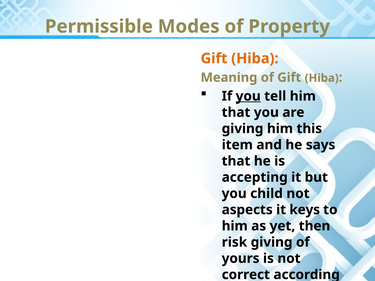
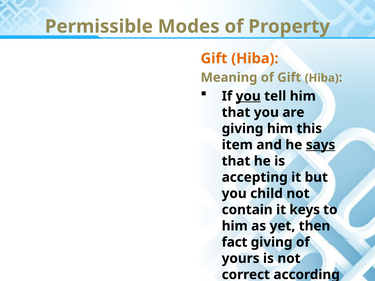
says underline: none -> present (321, 145)
aspects: aspects -> contain (247, 210)
risk: risk -> fact (235, 242)
